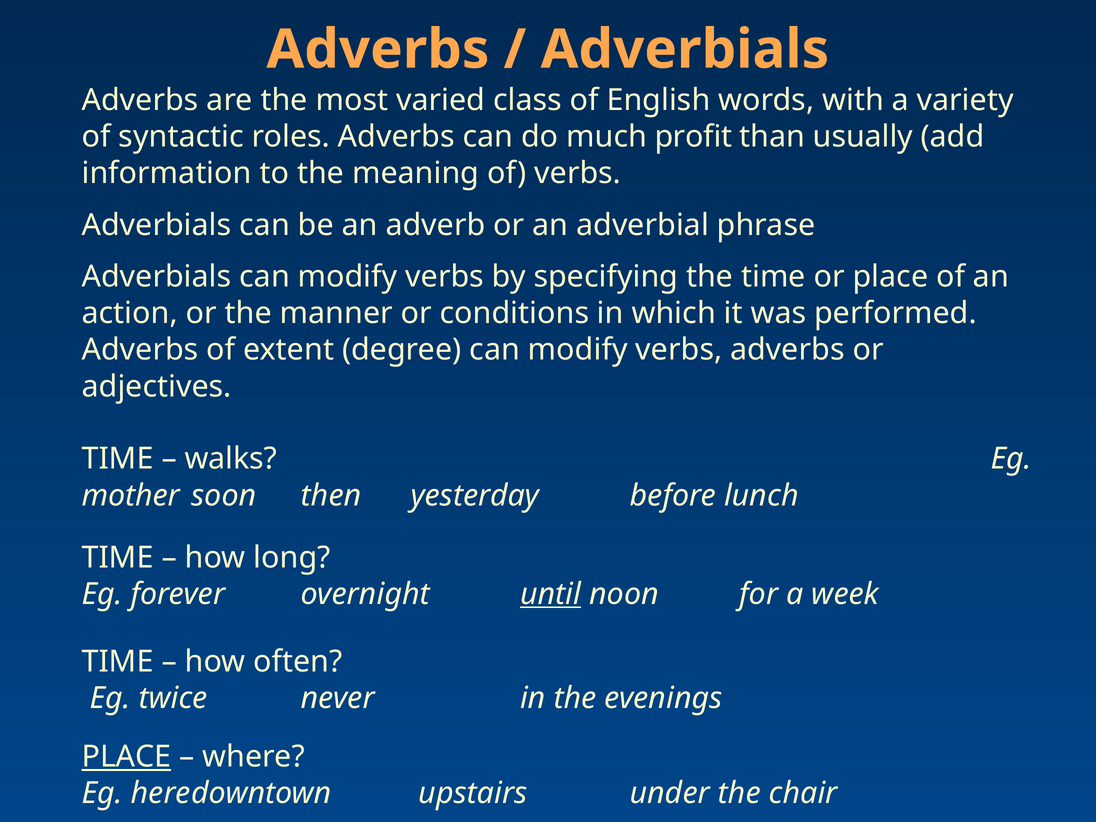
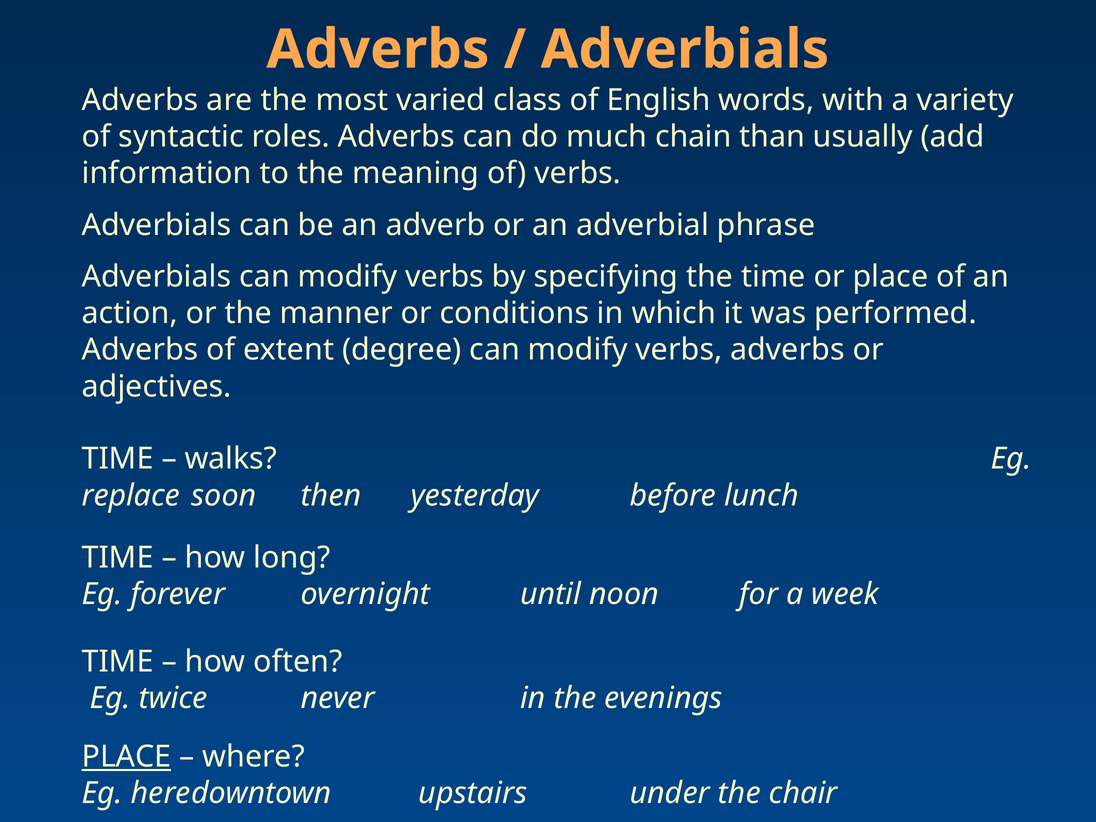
profit: profit -> chain (693, 137)
mother: mother -> replace (131, 495)
until underline: present -> none (551, 594)
